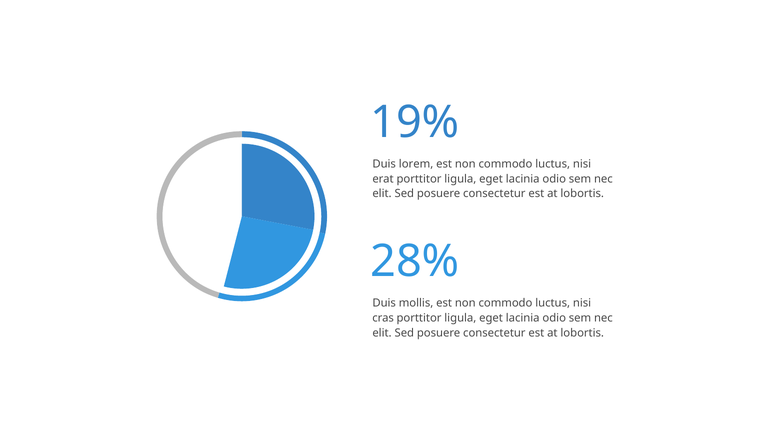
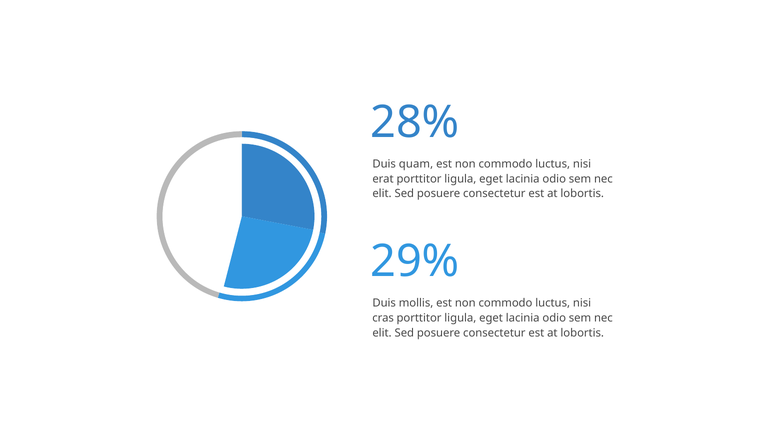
19%: 19% -> 28% (415, 122)
lorem: lorem -> quam (416, 164)
28%: 28% -> 29% (415, 262)
